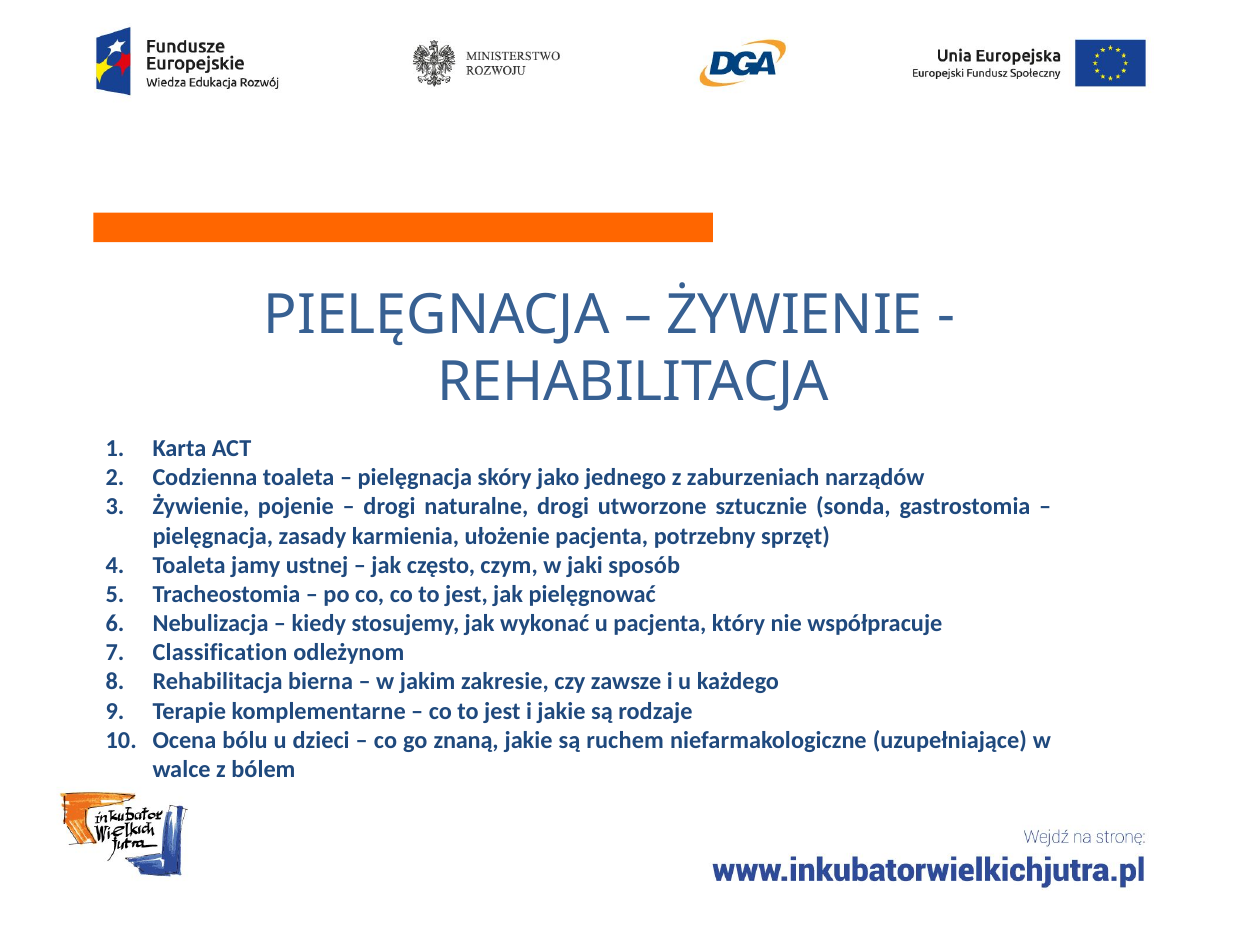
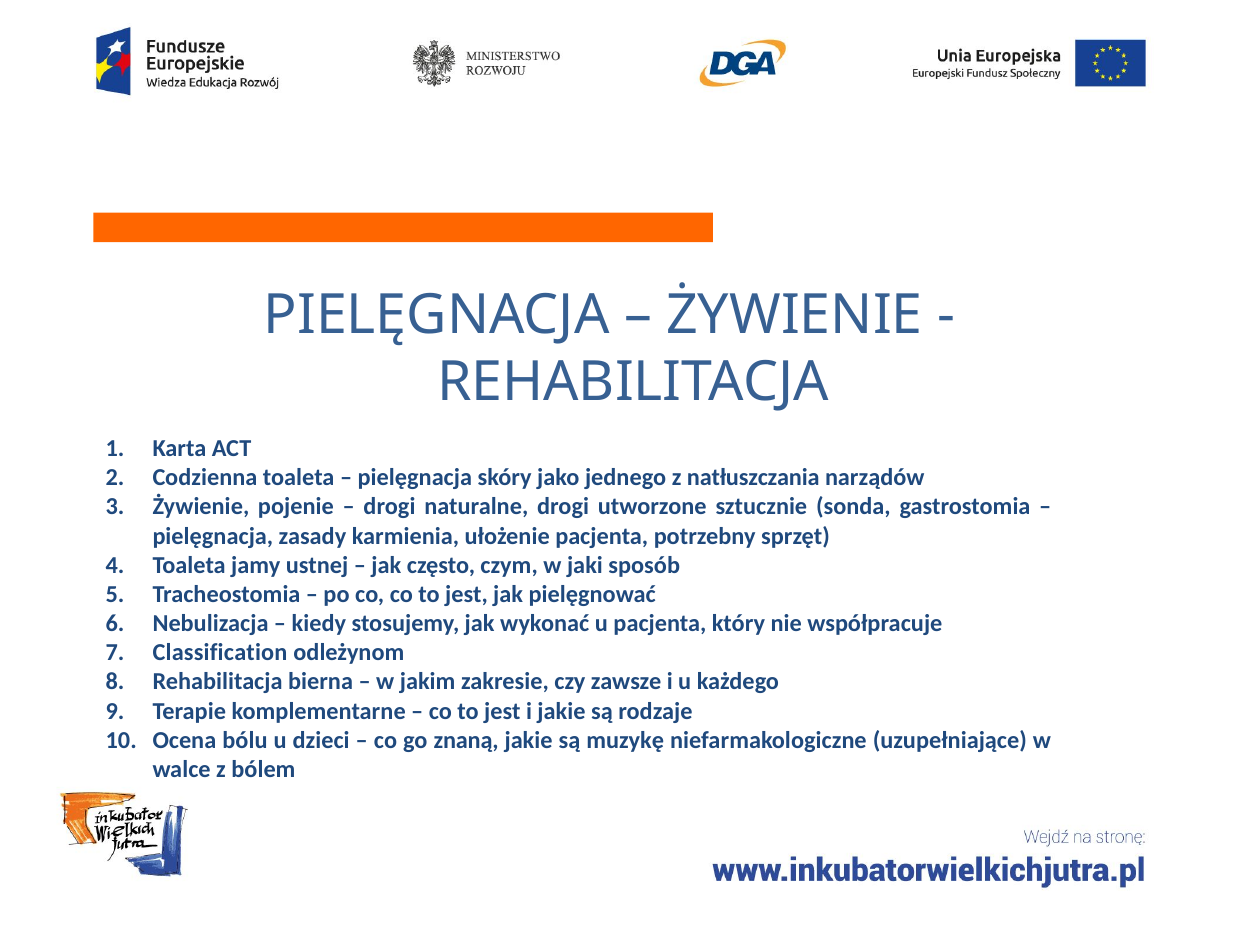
zaburzeniach: zaburzeniach -> natłuszczania (753, 478)
ruchem: ruchem -> muzykę (625, 740)
